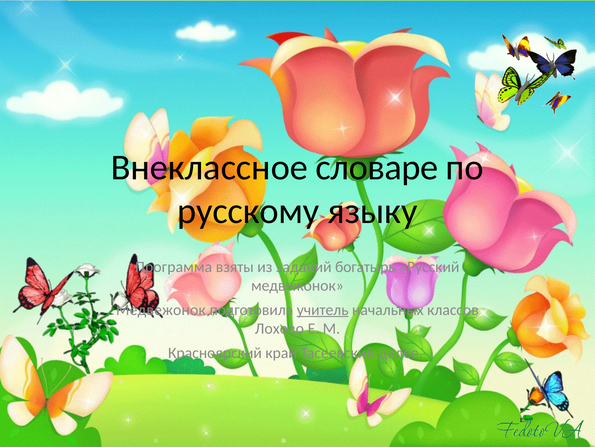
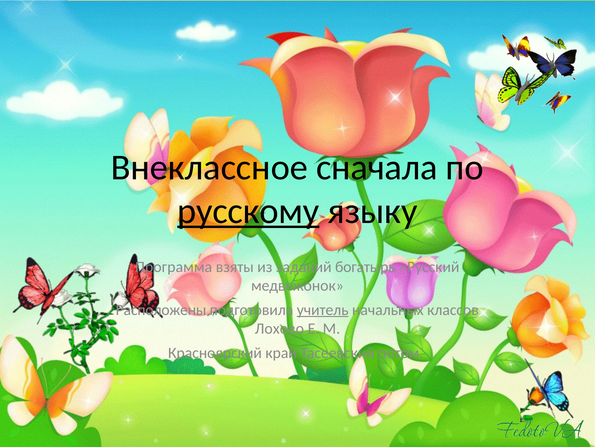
словаре: словаре -> сначала (377, 167)
русскому underline: none -> present (248, 211)
Медвежонок: Медвежонок -> Расположены (161, 309)
далее: далее -> потом (401, 352)
